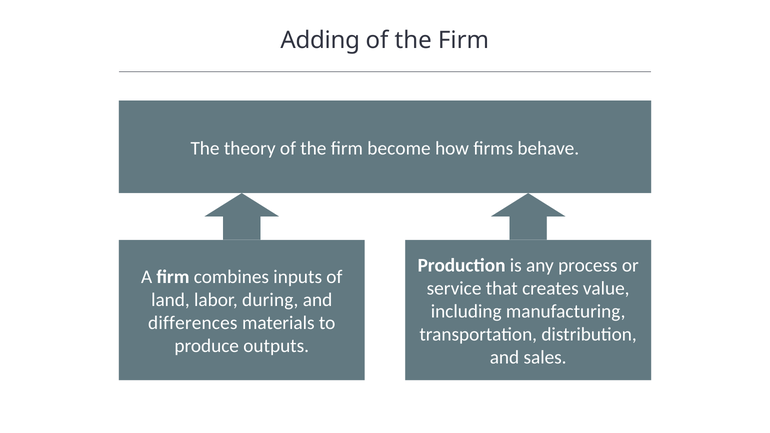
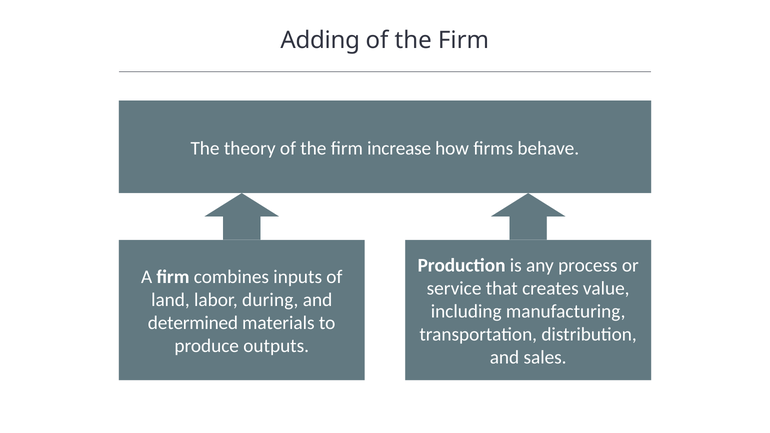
become: become -> increase (399, 148)
differences: differences -> determined (193, 323)
